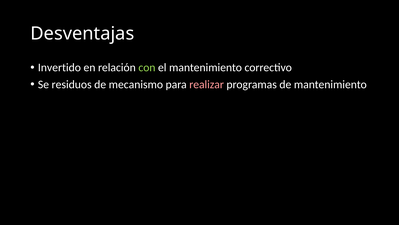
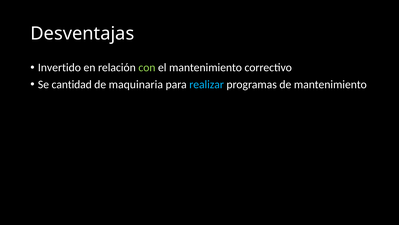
residuos: residuos -> cantidad (72, 84)
mecanismo: mecanismo -> maquinaria (136, 84)
realizar colour: pink -> light blue (207, 84)
